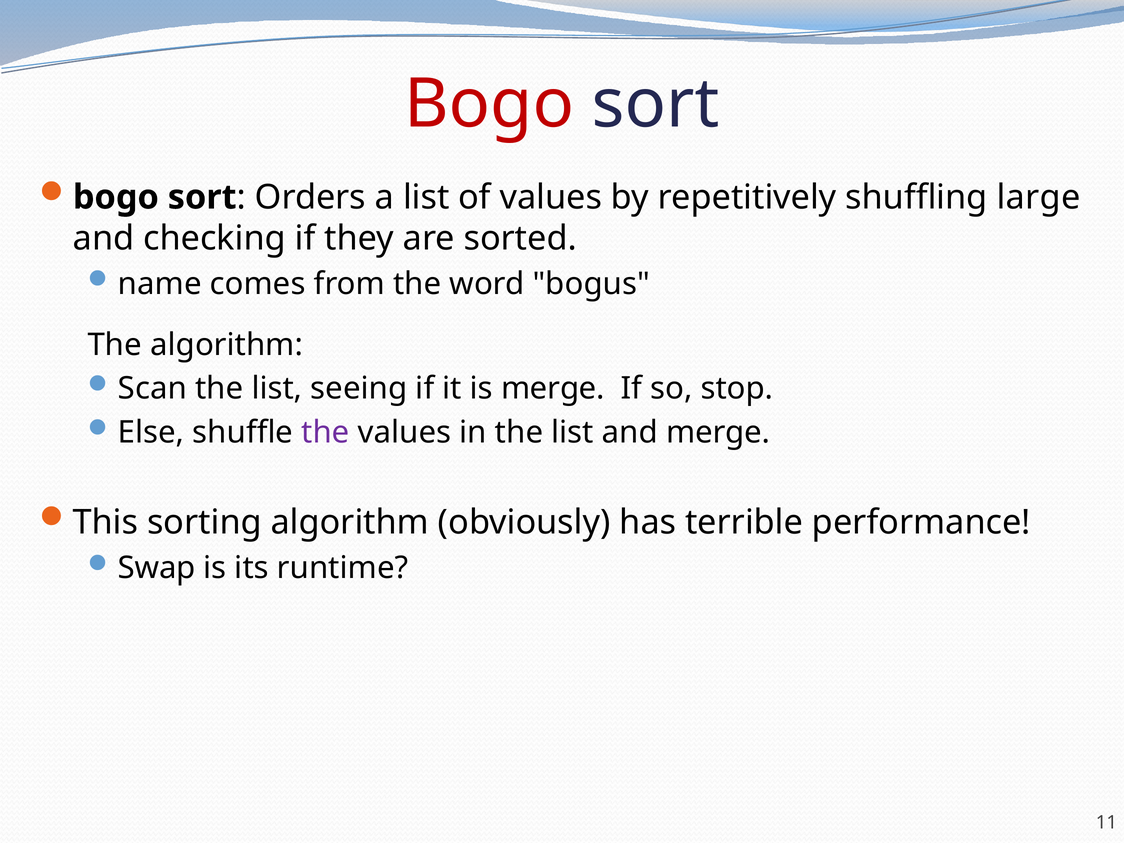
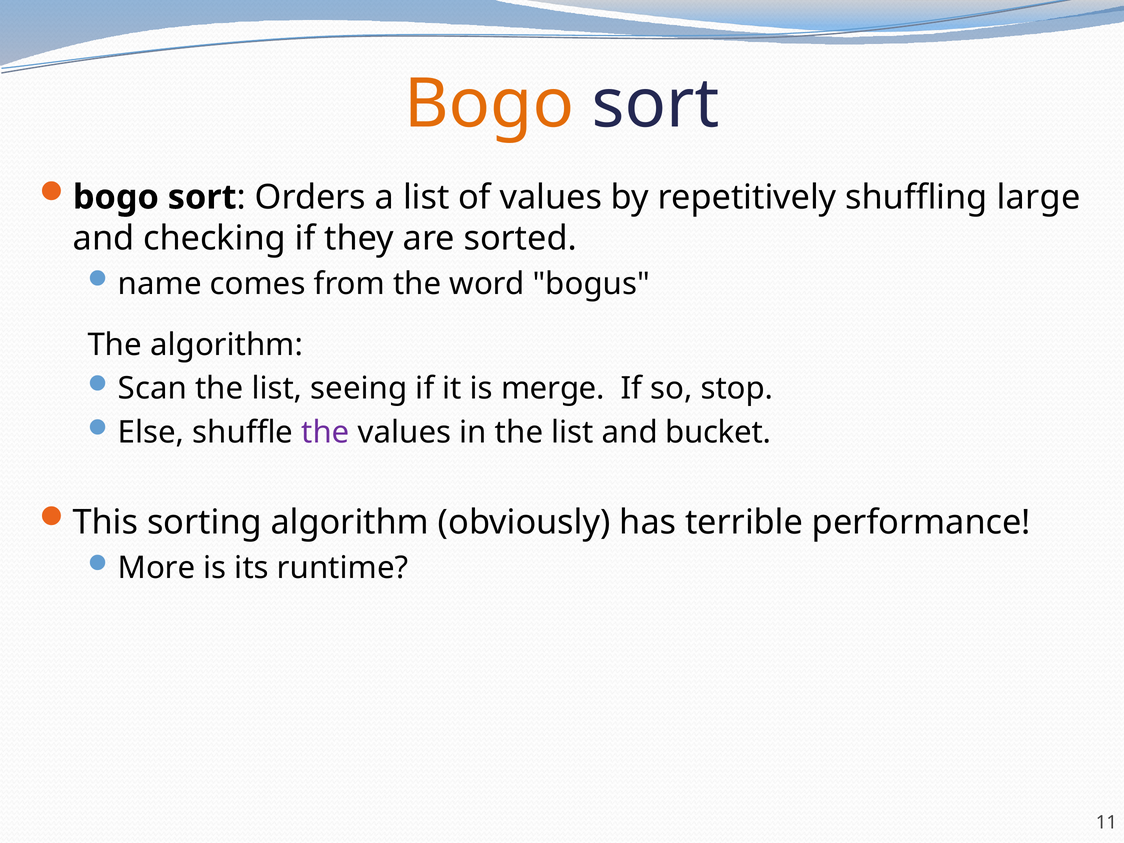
Bogo colour: red -> orange (489, 104)
and merge: merge -> bucket (718, 432)
Swap: Swap -> More (157, 568)
